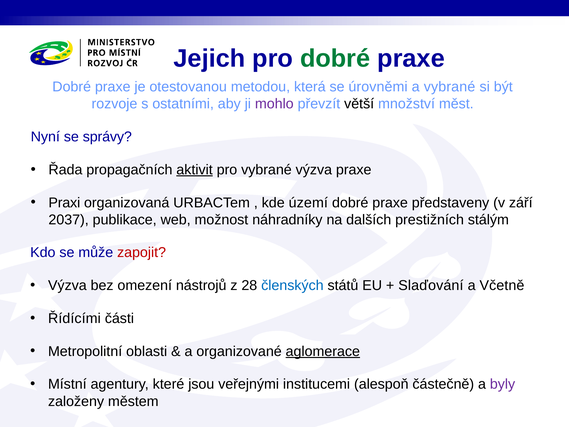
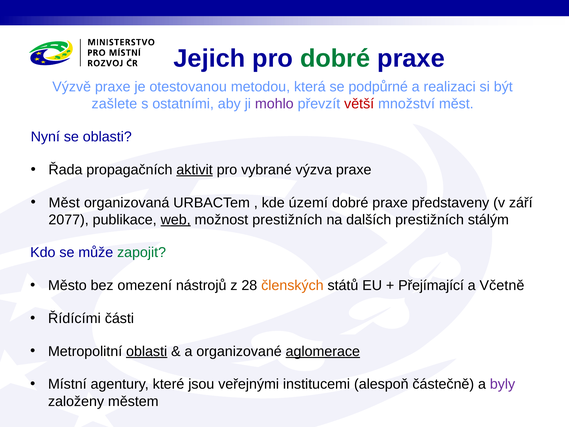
Dobré: Dobré -> Výzvě (72, 87)
úrovněmi: úrovněmi -> podpůrné (378, 87)
a vybrané: vybrané -> realizaci (450, 87)
rozvoje: rozvoje -> zašlete (114, 104)
větší colour: black -> red (359, 104)
se správy: správy -> oblasti (107, 137)
Praxi: Praxi -> Měst (64, 203)
2037: 2037 -> 2077 (69, 220)
web underline: none -> present (176, 220)
možnost náhradníky: náhradníky -> prestižních (287, 220)
zapojit colour: red -> green (142, 252)
Výzva: Výzva -> Město (67, 285)
členských colour: blue -> orange (292, 285)
Slaďování: Slaďování -> Přejímající (431, 285)
oblasti underline: none -> present (147, 351)
